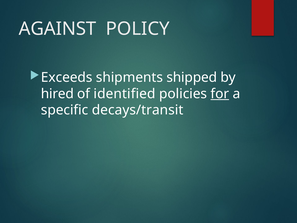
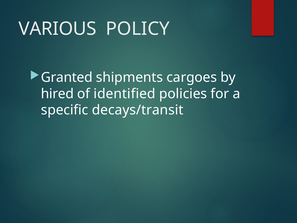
AGAINST: AGAINST -> VARIOUS (58, 29)
Exceeds: Exceeds -> Granted (67, 77)
shipped: shipped -> cargoes (192, 77)
for underline: present -> none (220, 94)
